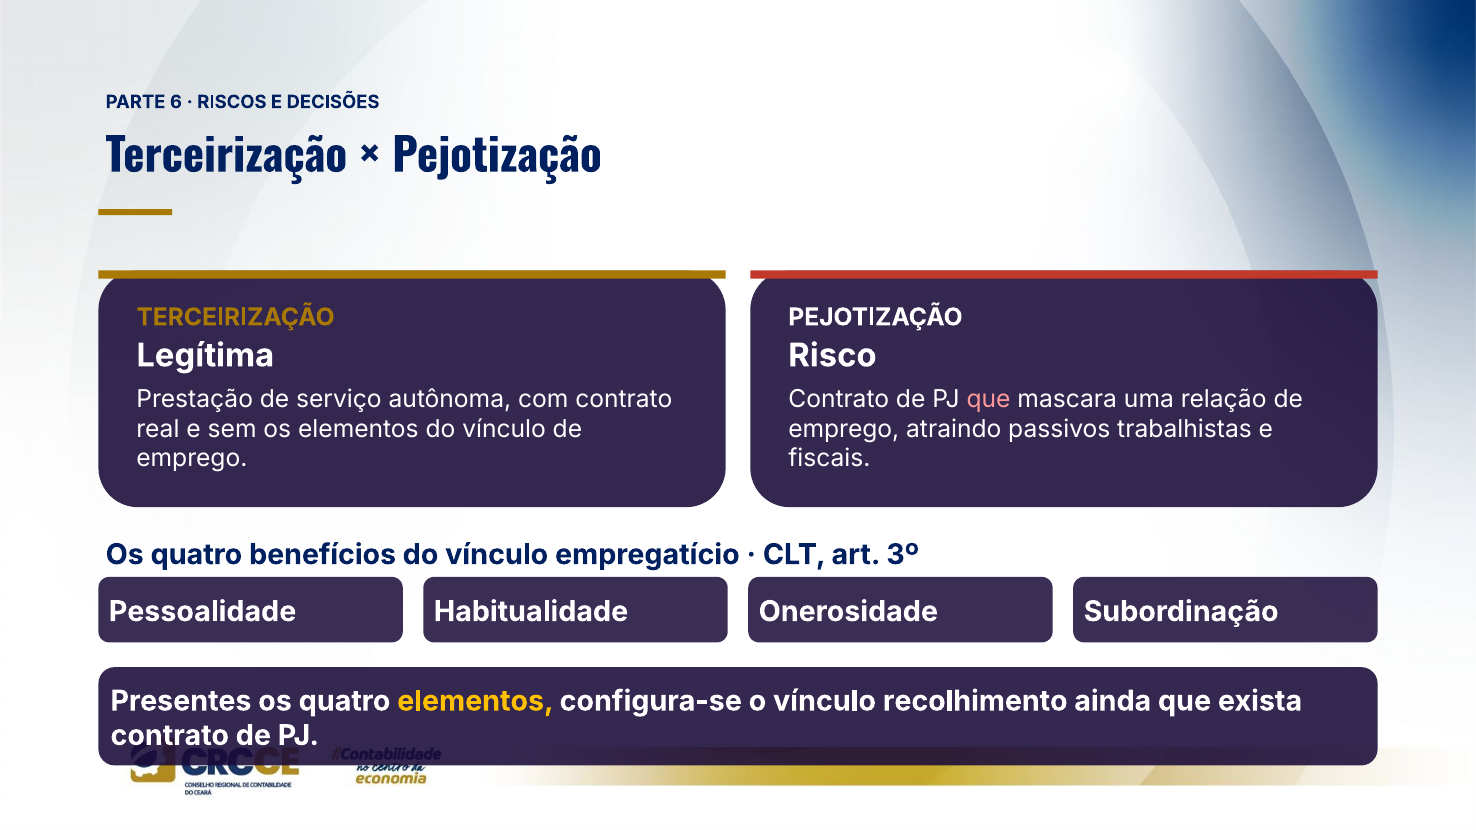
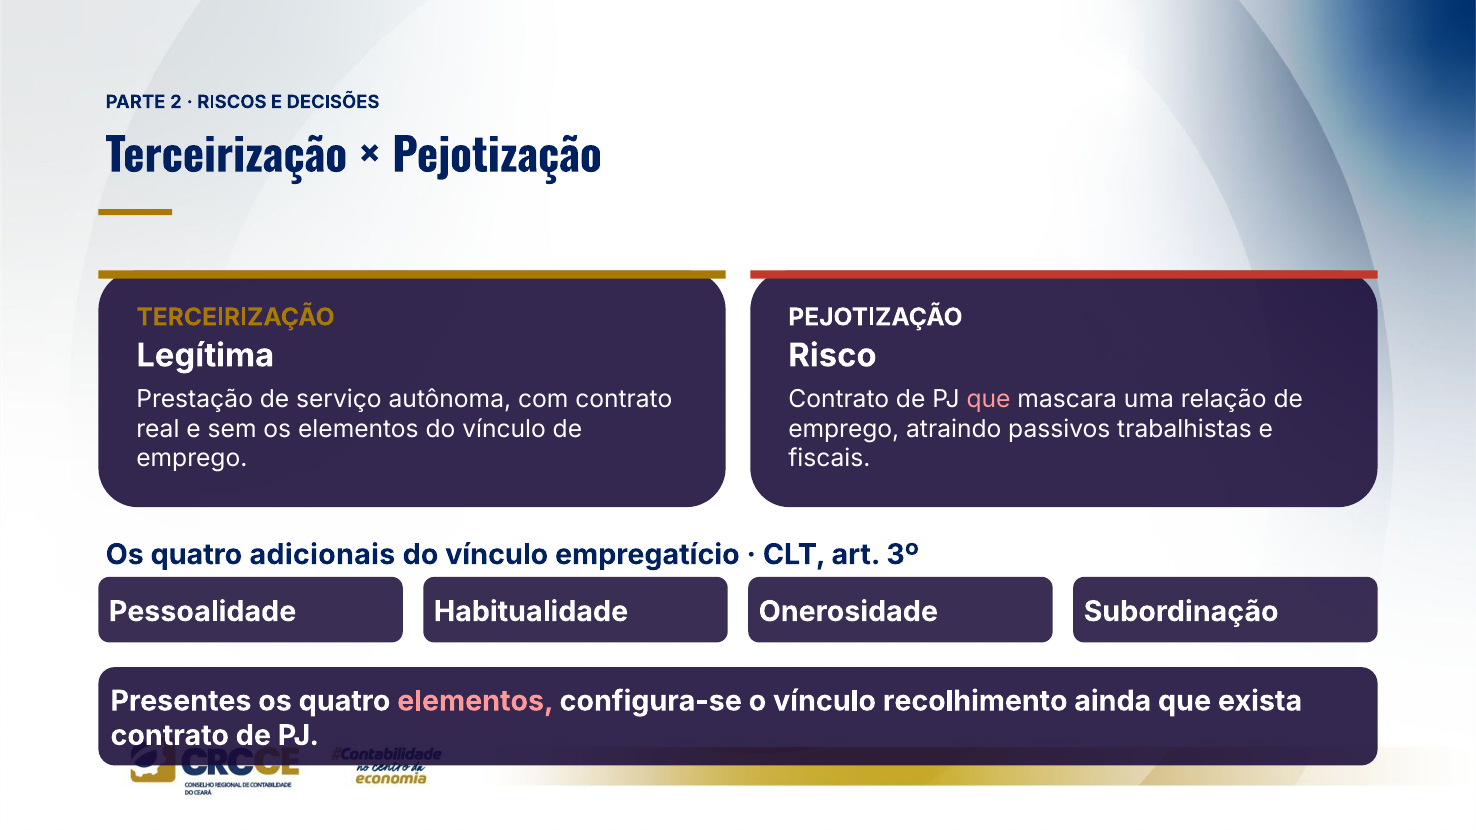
6: 6 -> 2 (176, 102)
benefícios: benefícios -> adicionais (322, 555)
elementos colour: yellow -> pink (475, 701)
